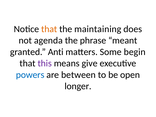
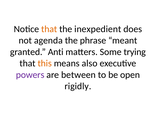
maintaining: maintaining -> inexpedient (98, 29)
begin: begin -> trying (135, 52)
this colour: purple -> orange (45, 63)
give: give -> also (90, 63)
powers colour: blue -> purple (30, 75)
longer: longer -> rigidly (78, 86)
